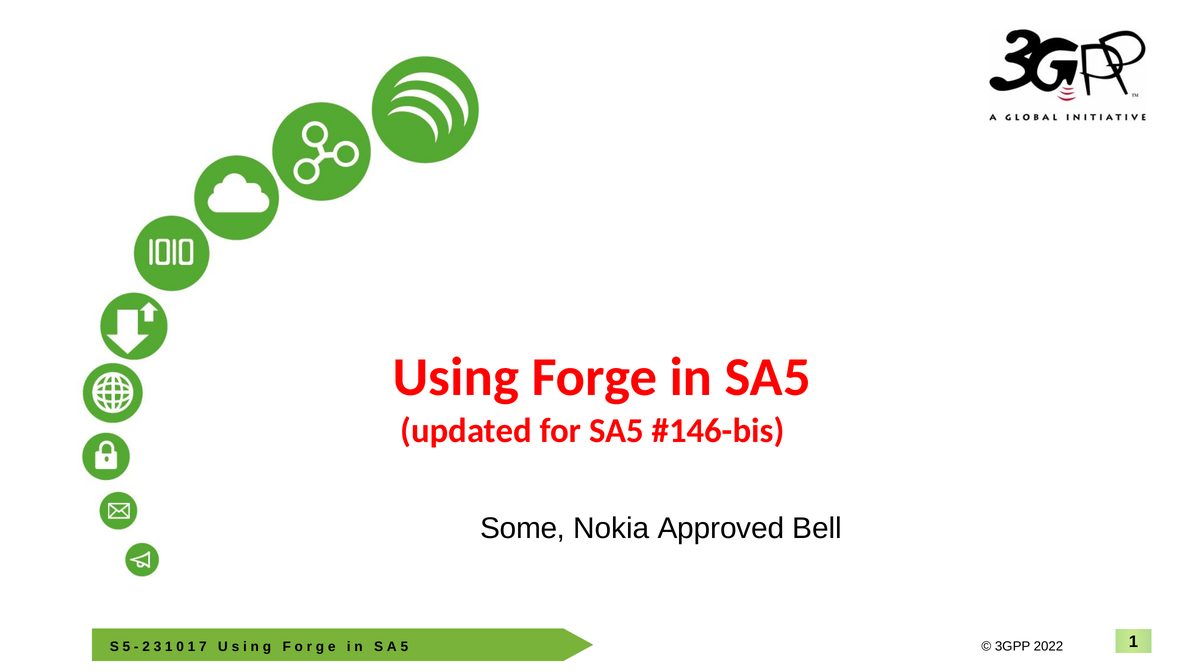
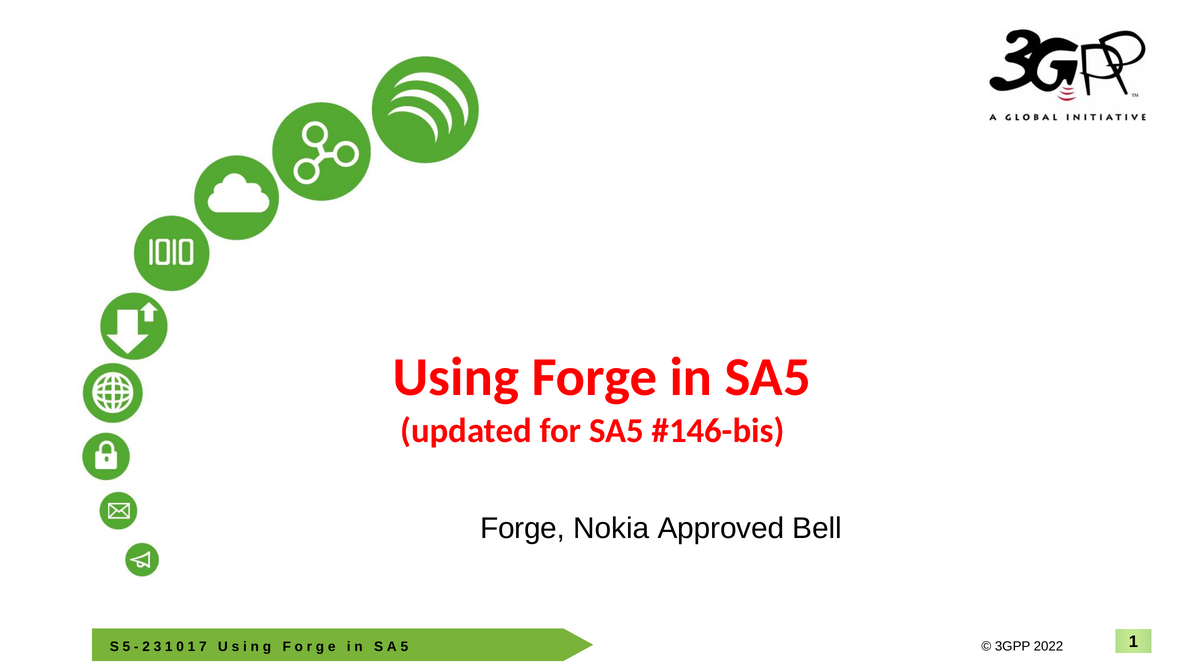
Some: Some -> Forge (523, 529)
